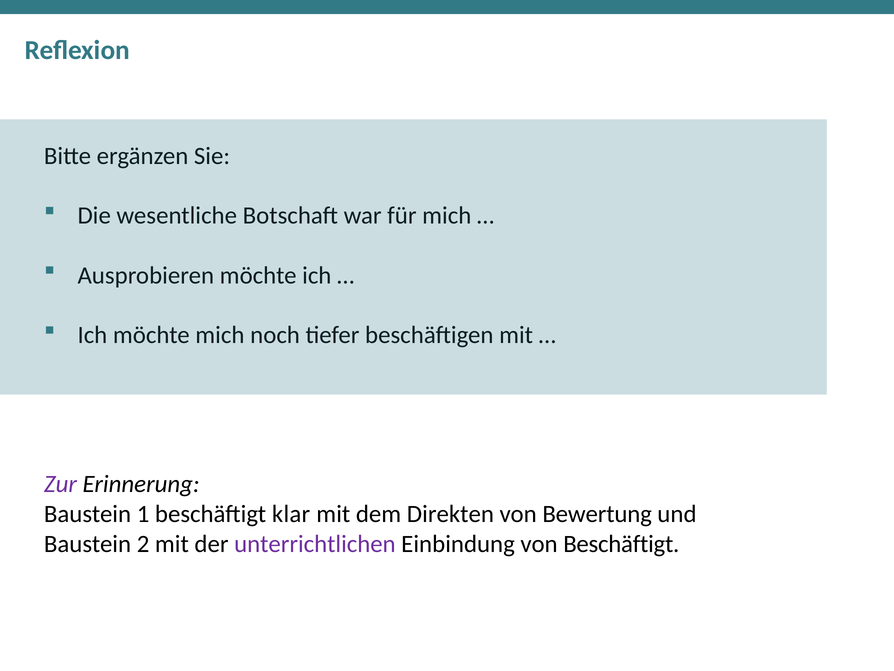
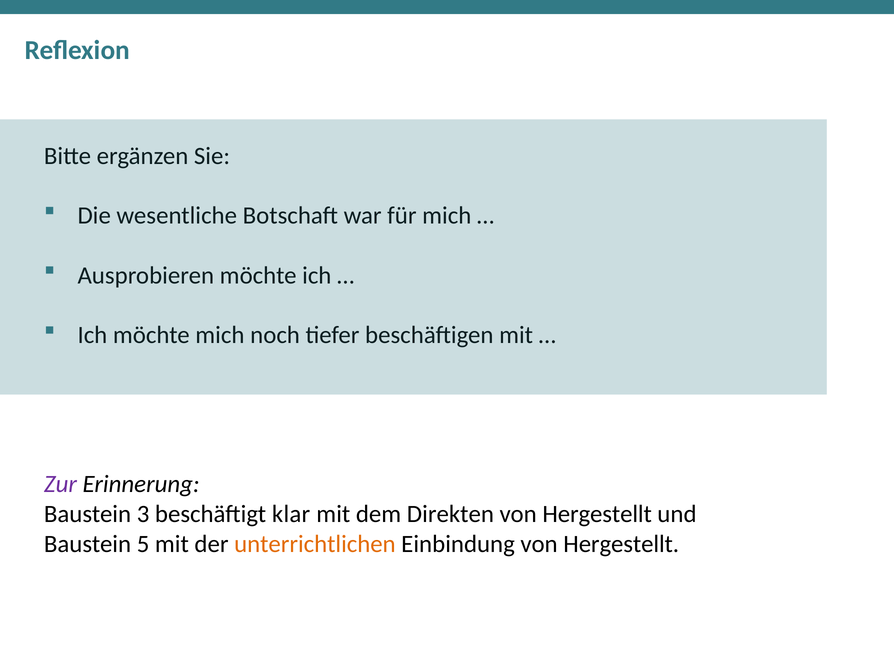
1: 1 -> 3 (143, 514)
Bewertung: Bewertung -> Hergestellt (597, 514)
2: 2 -> 5 (143, 543)
unterrichtlichen colour: purple -> orange (315, 543)
Einbindung von Beschäftigt: Beschäftigt -> Hergestellt (621, 543)
